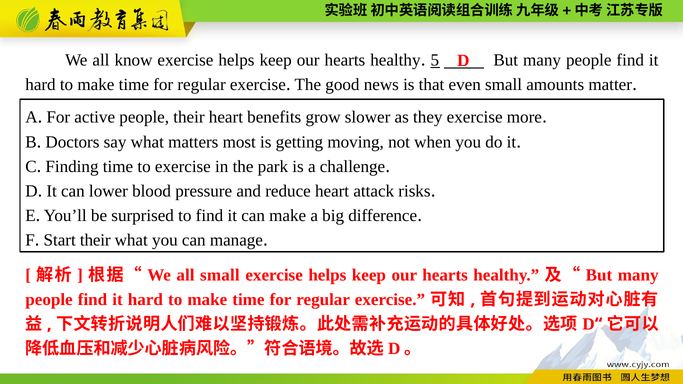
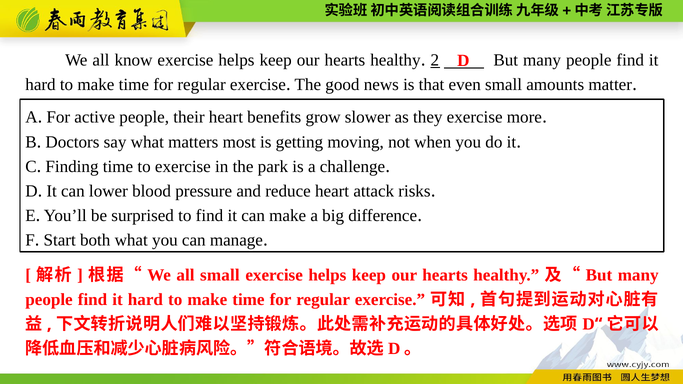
5: 5 -> 2 (435, 60)
Start their: their -> both (95, 240)
